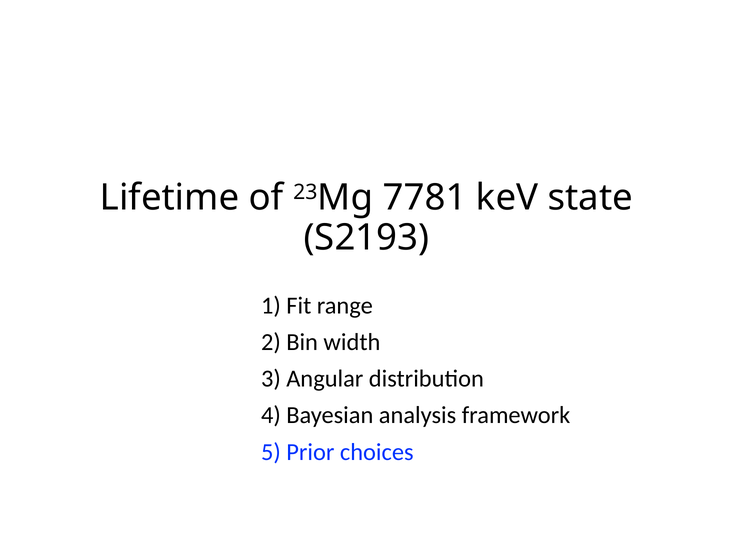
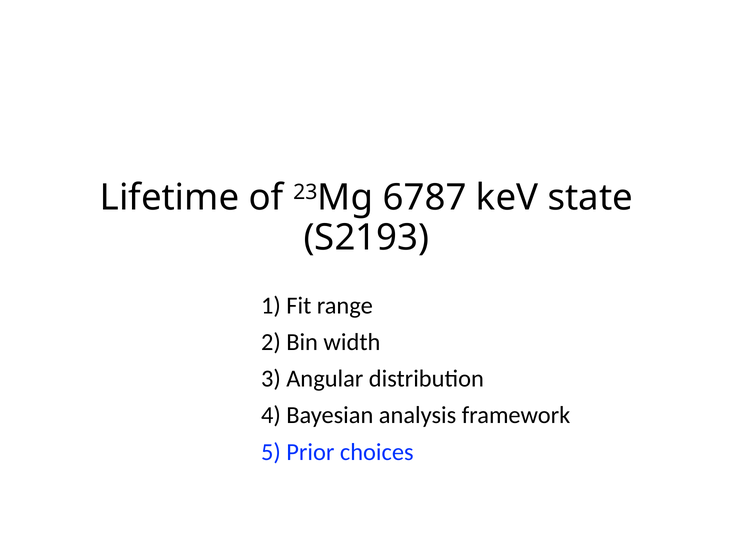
7781: 7781 -> 6787 (425, 198)
